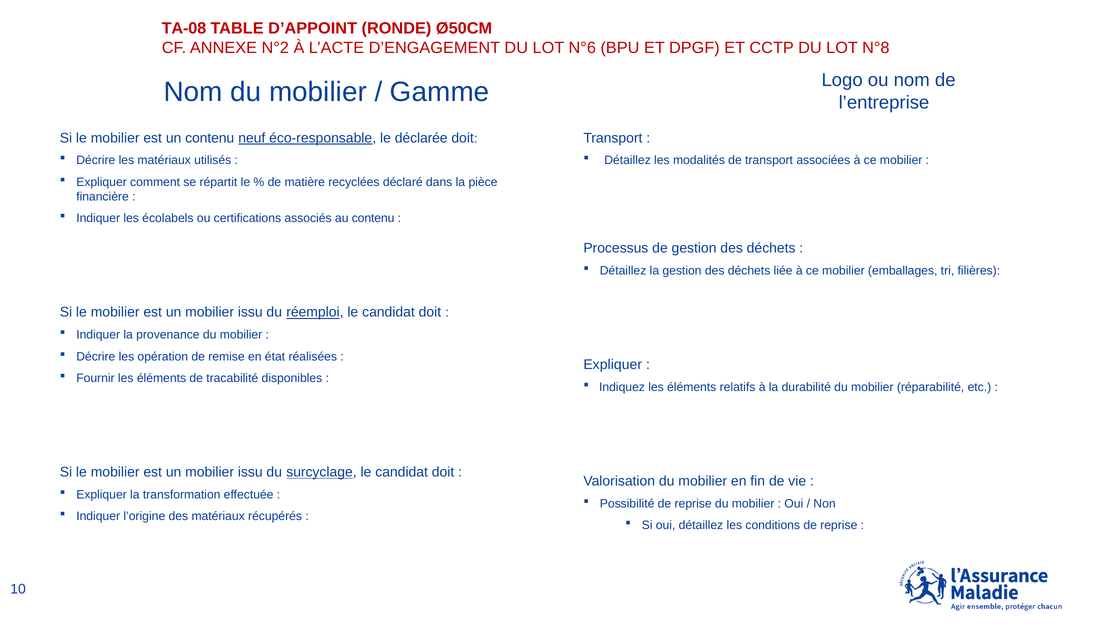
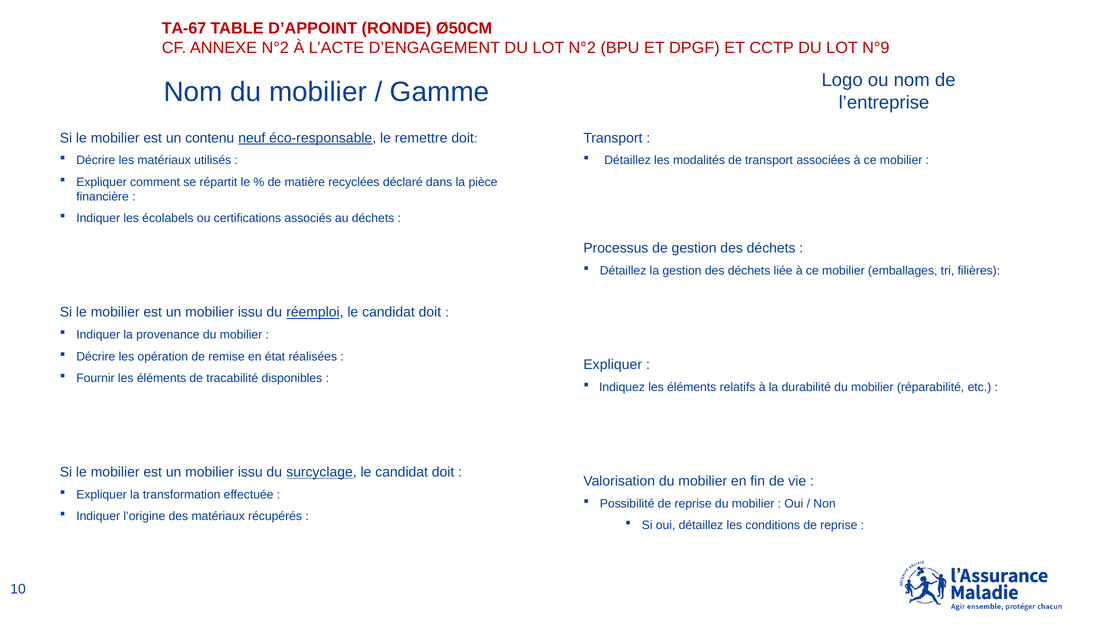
TA-08: TA-08 -> TA-67 (184, 28)
LOT N°6: N°6 -> N°2 (582, 48)
N°8: N°8 -> N°9 (876, 48)
déclarée: déclarée -> remettre (421, 138)
au contenu: contenu -> déchets (373, 218)
